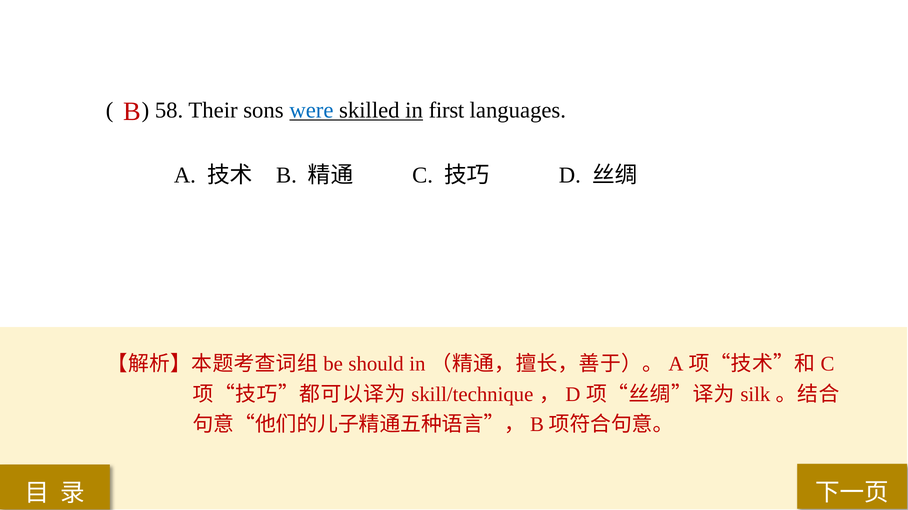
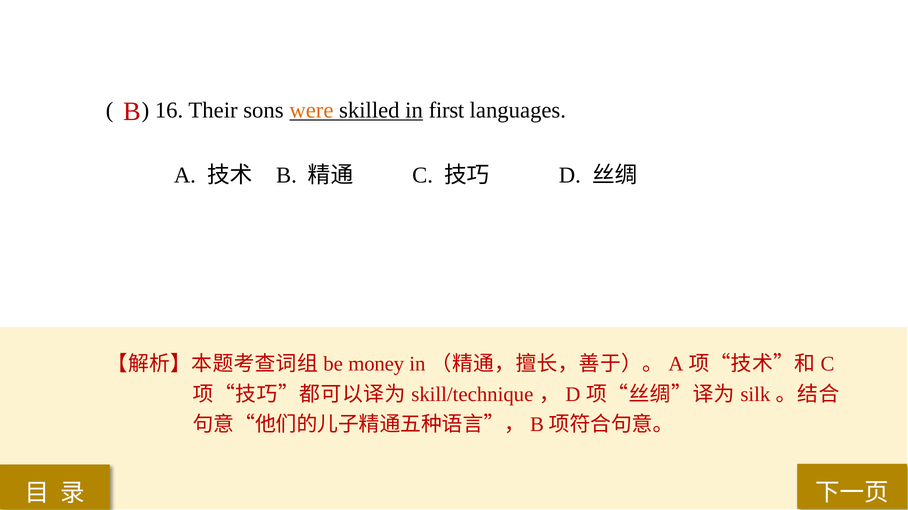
58: 58 -> 16 (169, 110)
were colour: blue -> orange (311, 110)
should: should -> money (376, 365)
